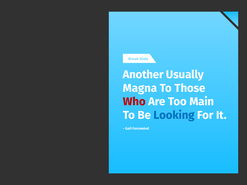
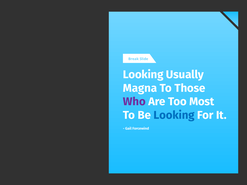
Another: Another -> Looking (143, 75)
Who colour: red -> purple (134, 102)
Main: Main -> Most (202, 102)
